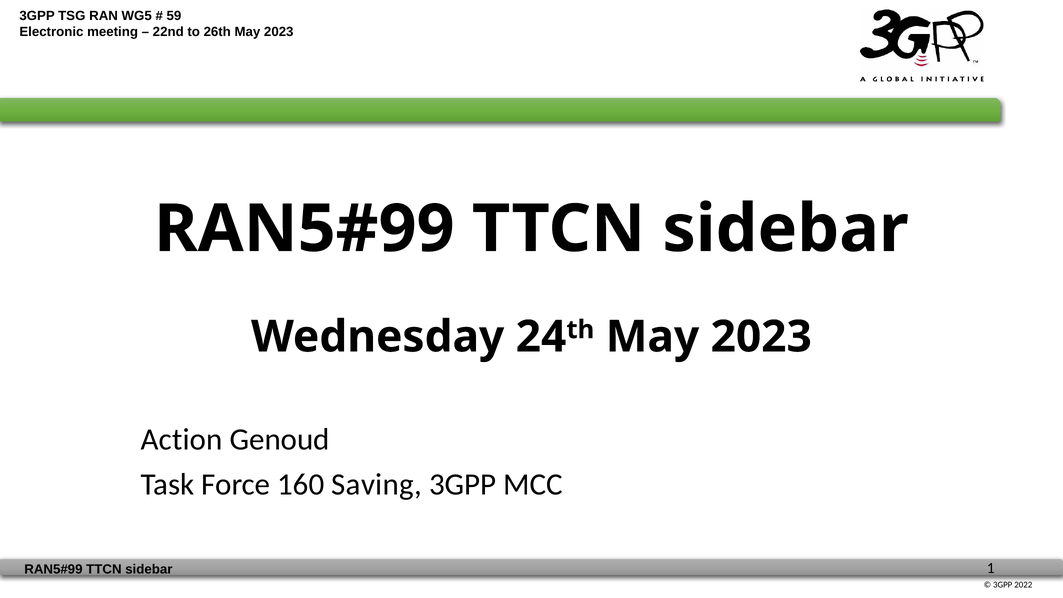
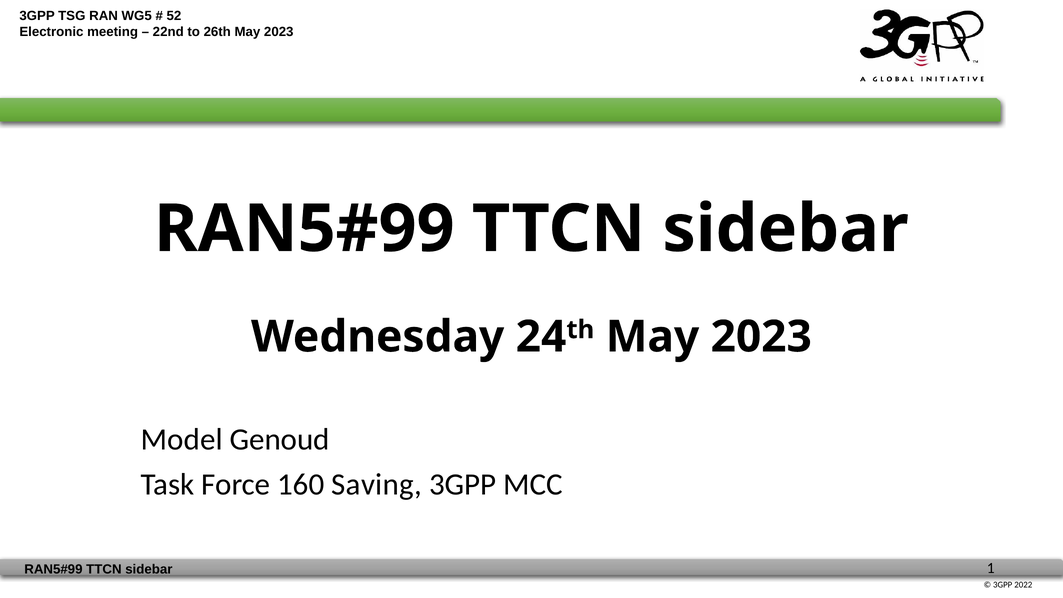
59: 59 -> 52 (174, 16)
Action: Action -> Model (182, 440)
